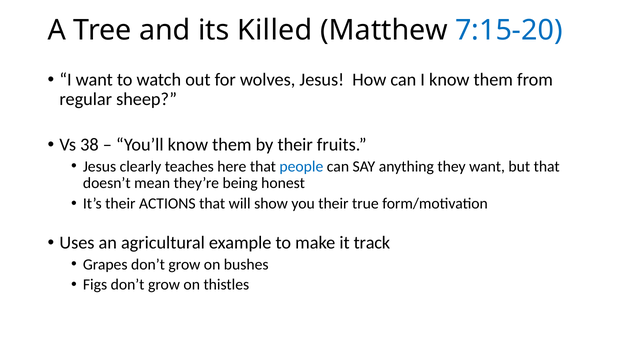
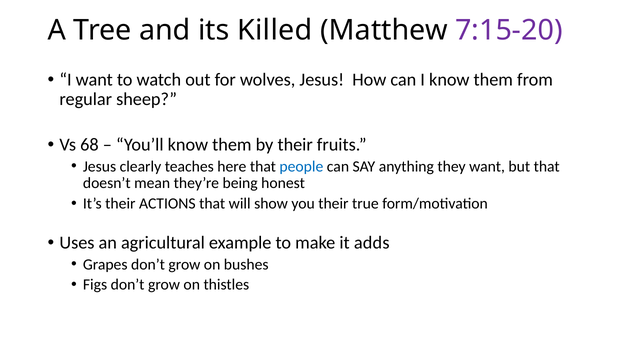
7:15-20 colour: blue -> purple (509, 30)
38: 38 -> 68 (89, 145)
track: track -> adds (372, 243)
